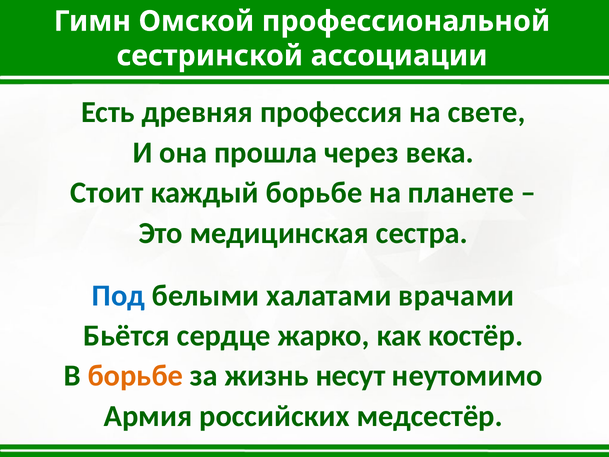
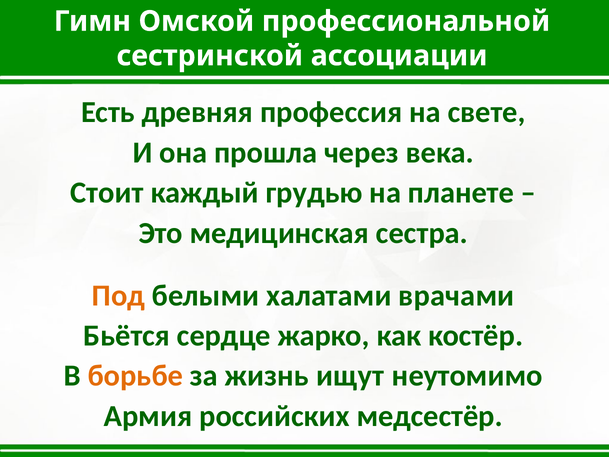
каждый борьбе: борьбе -> грудью (314, 193)
Под colour: blue -> orange (118, 295)
несут: несут -> ищут (350, 376)
